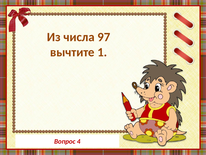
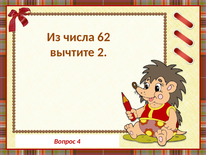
97: 97 -> 62 (104, 37)
1: 1 -> 2 (102, 52)
